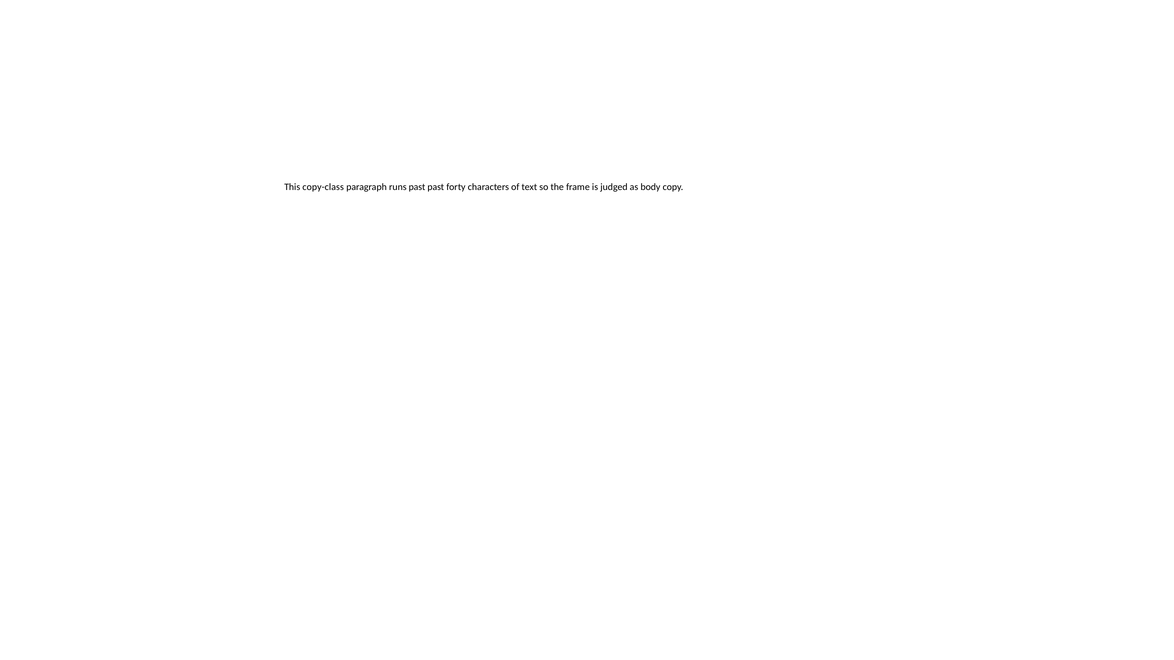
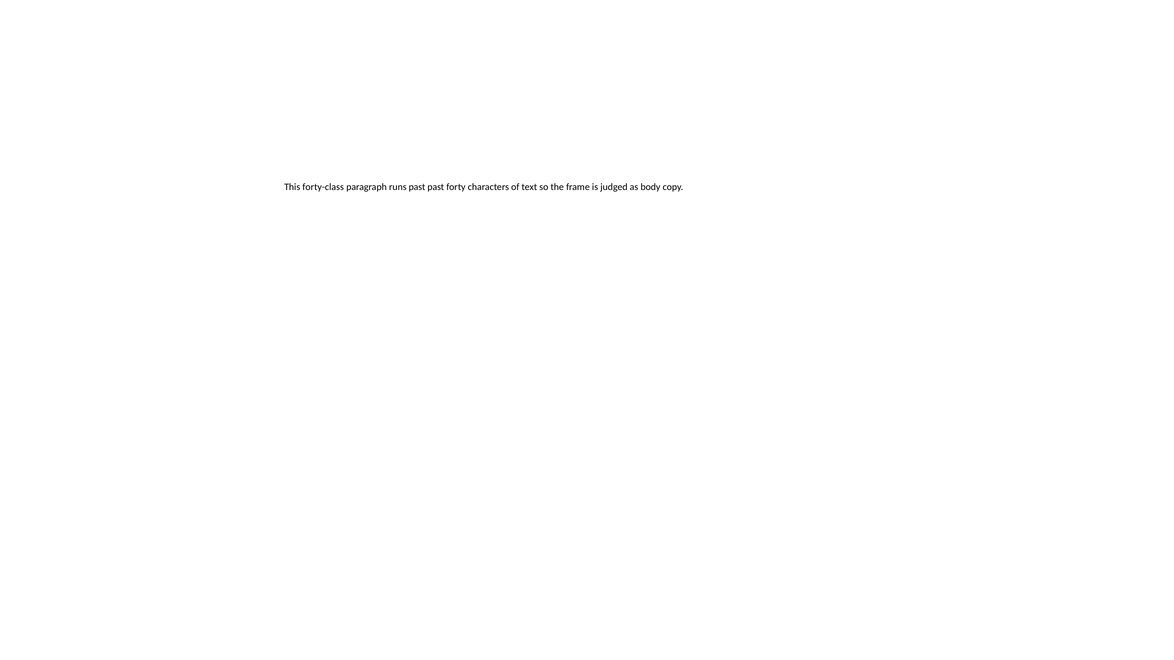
copy-class: copy-class -> forty-class (323, 187)
